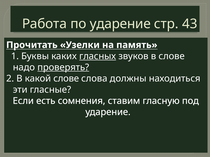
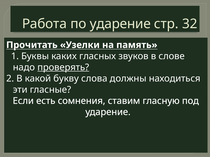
43: 43 -> 32 (190, 24)
гласных underline: present -> none (98, 56)
какой слове: слове -> букву (66, 79)
